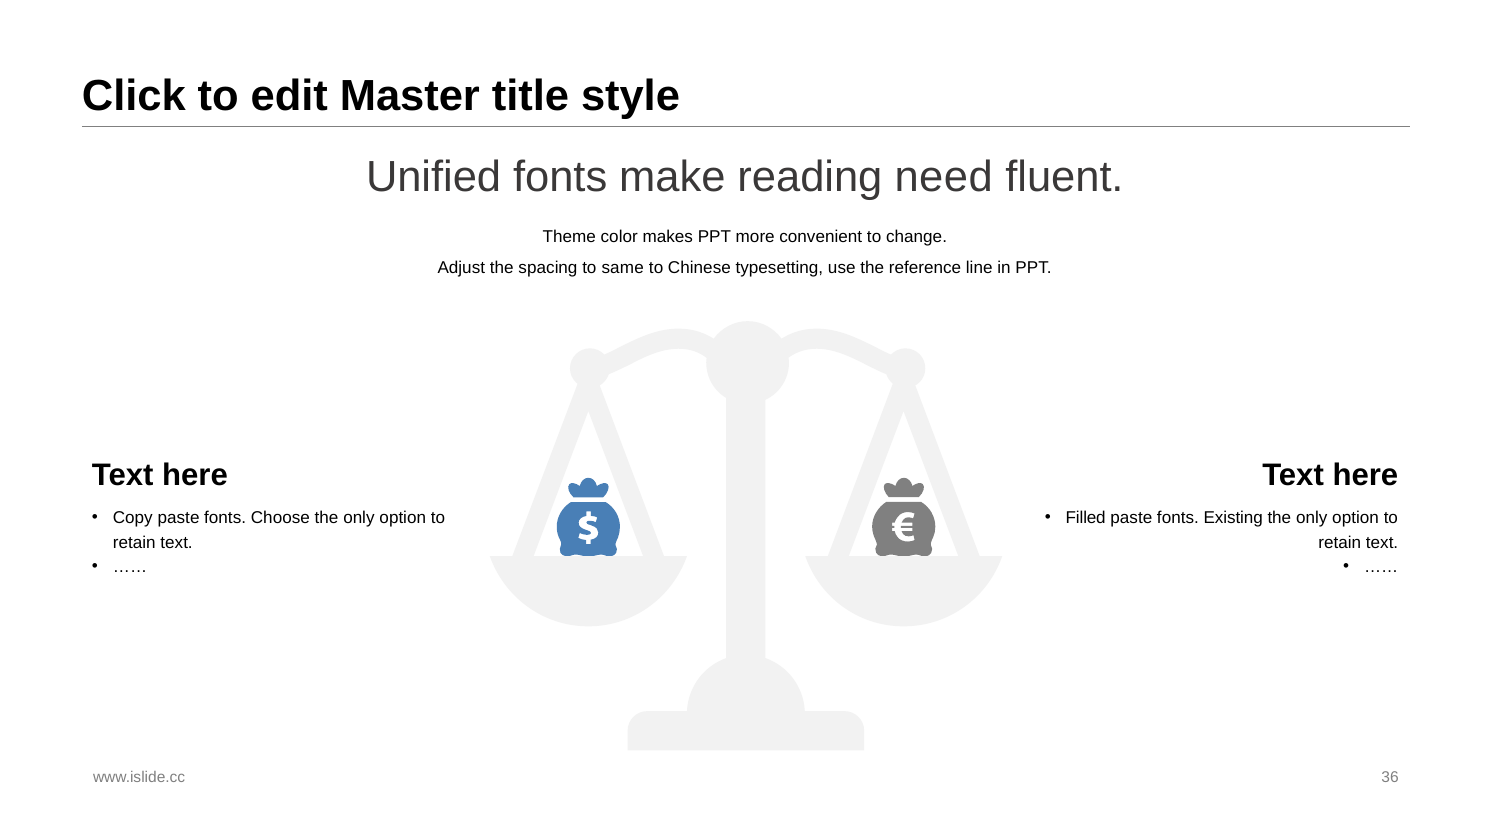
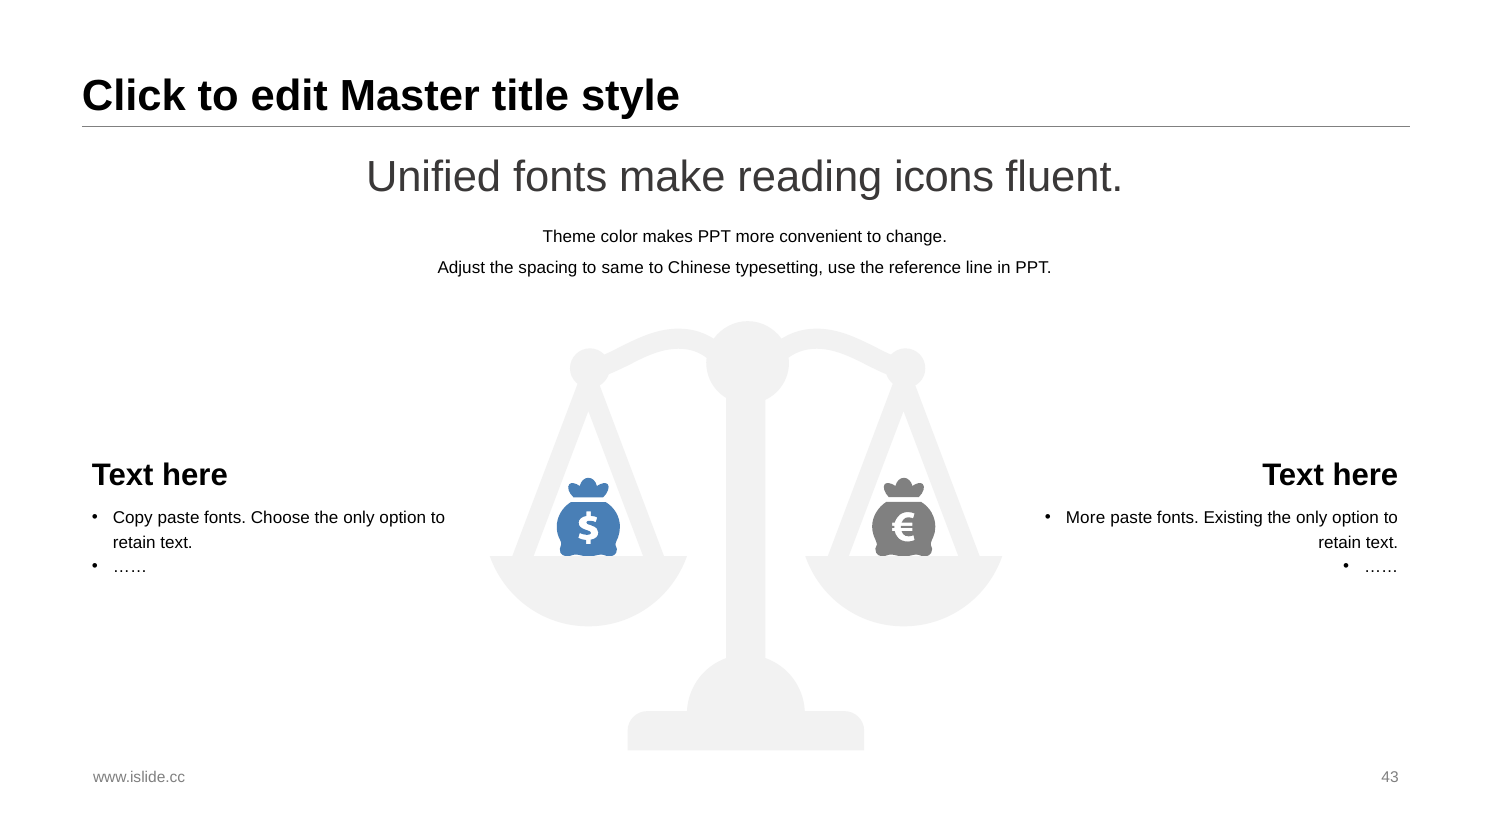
need: need -> icons (944, 177)
Filled: Filled -> More (1086, 518)
36: 36 -> 43 (1390, 777)
